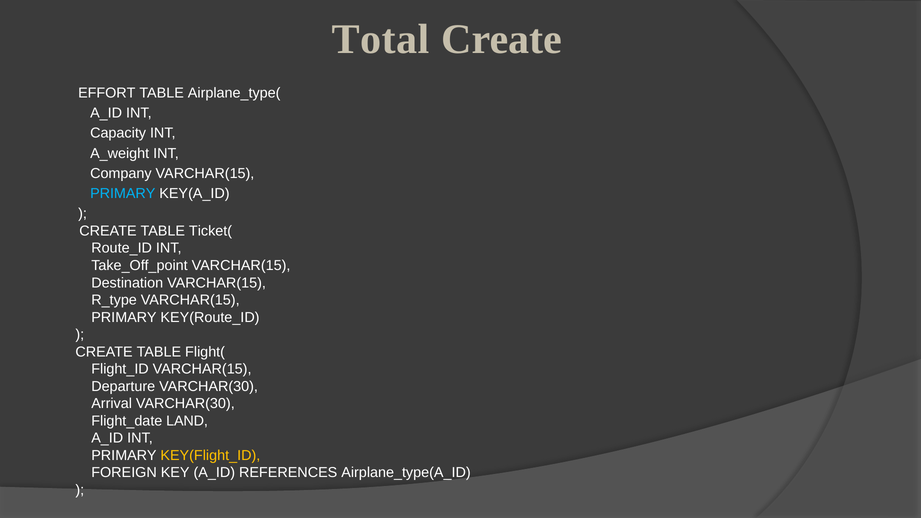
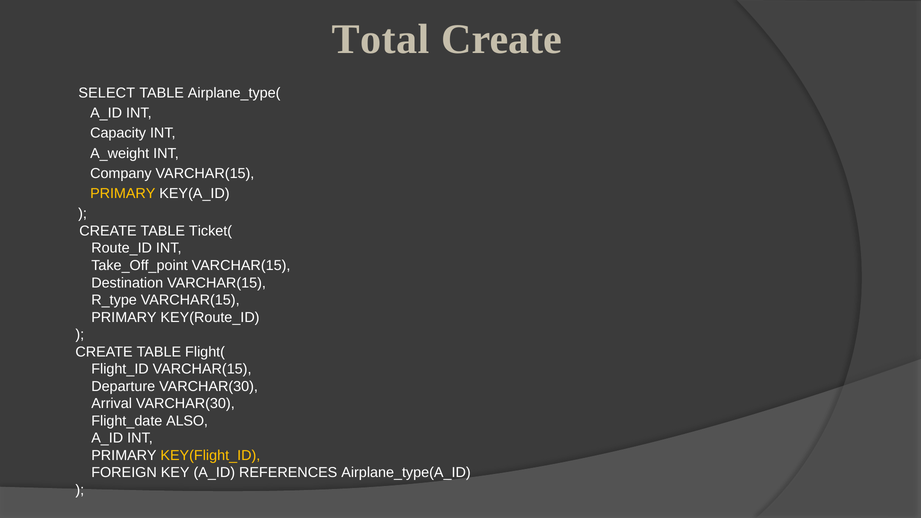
EFFORT: EFFORT -> SELECT (107, 93)
PRIMARY colour: light blue -> yellow (123, 194)
LAND: LAND -> ALSO (187, 421)
